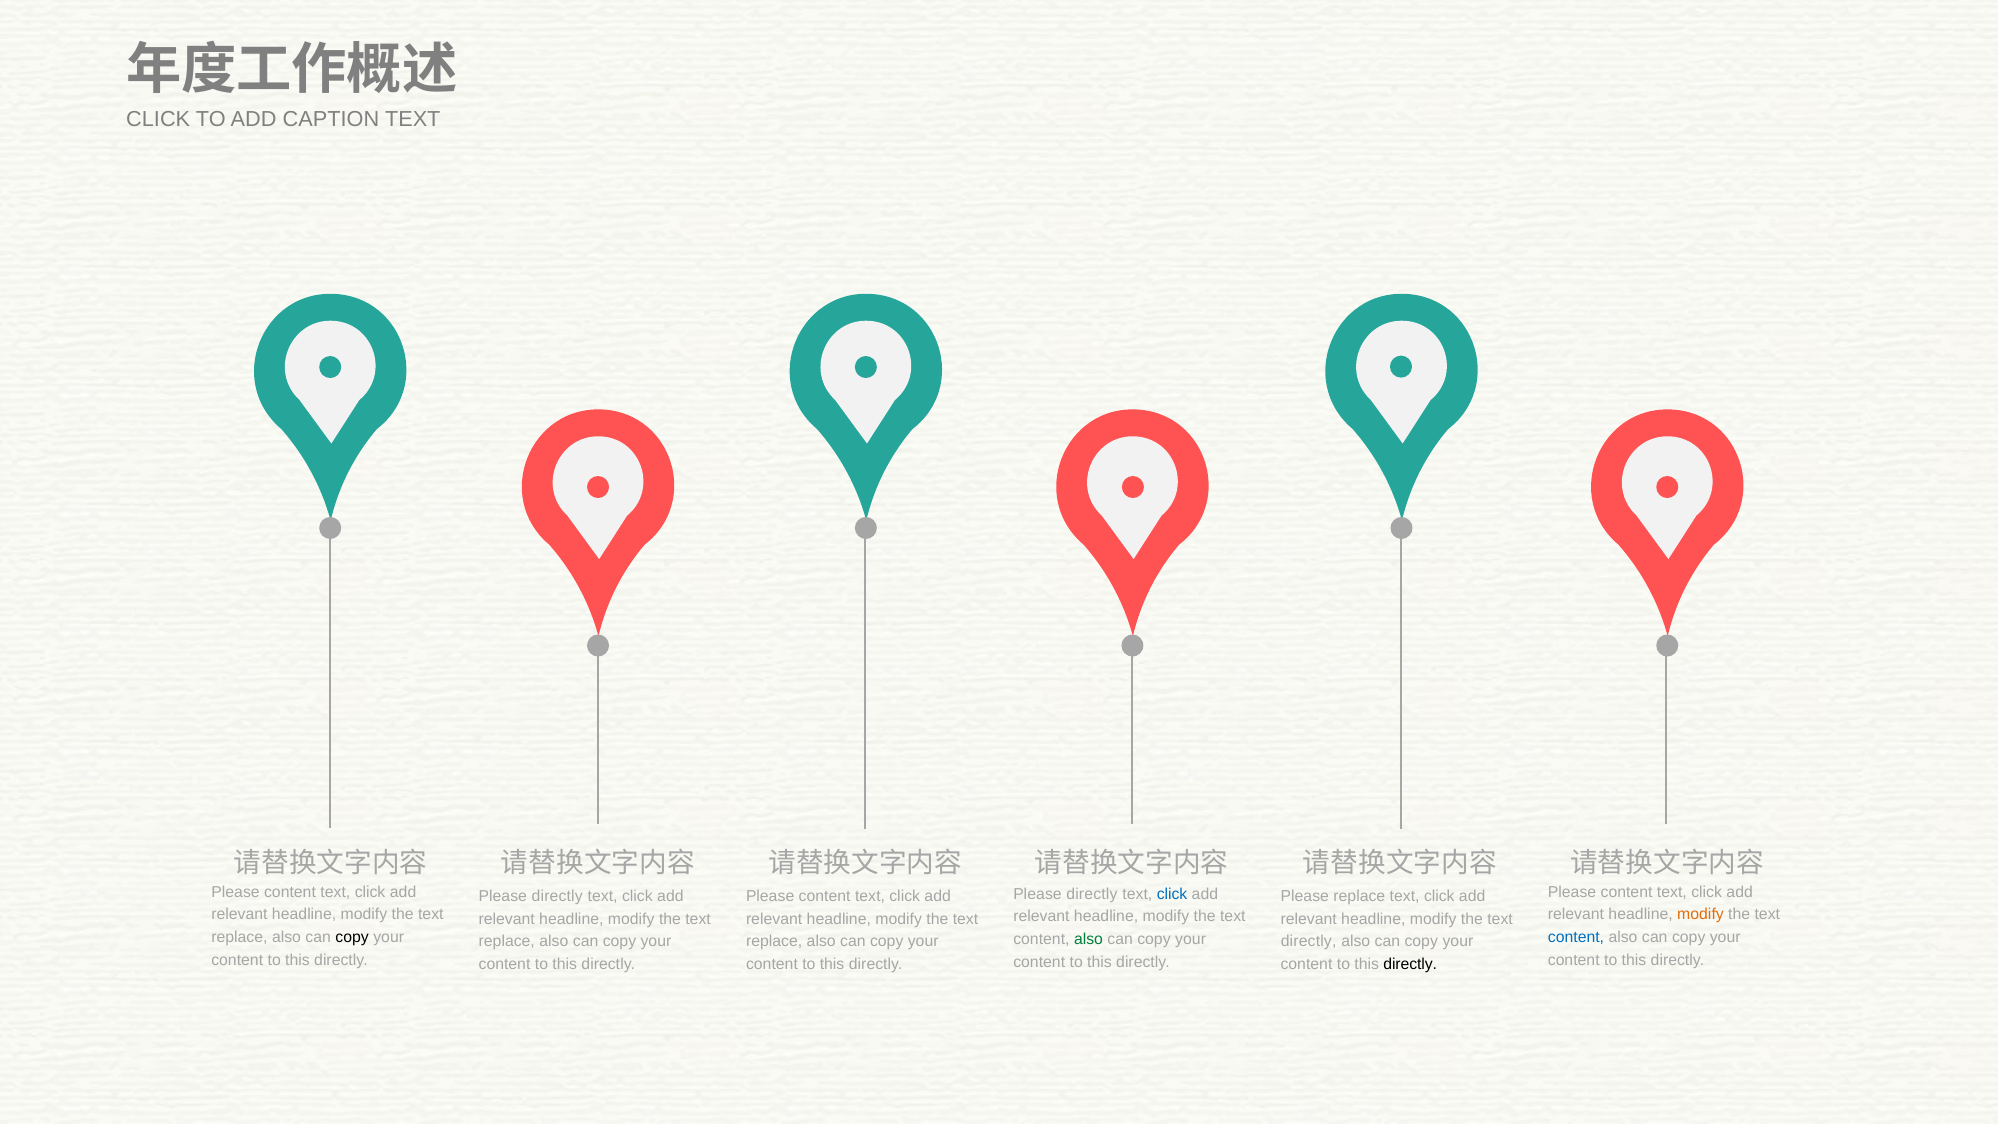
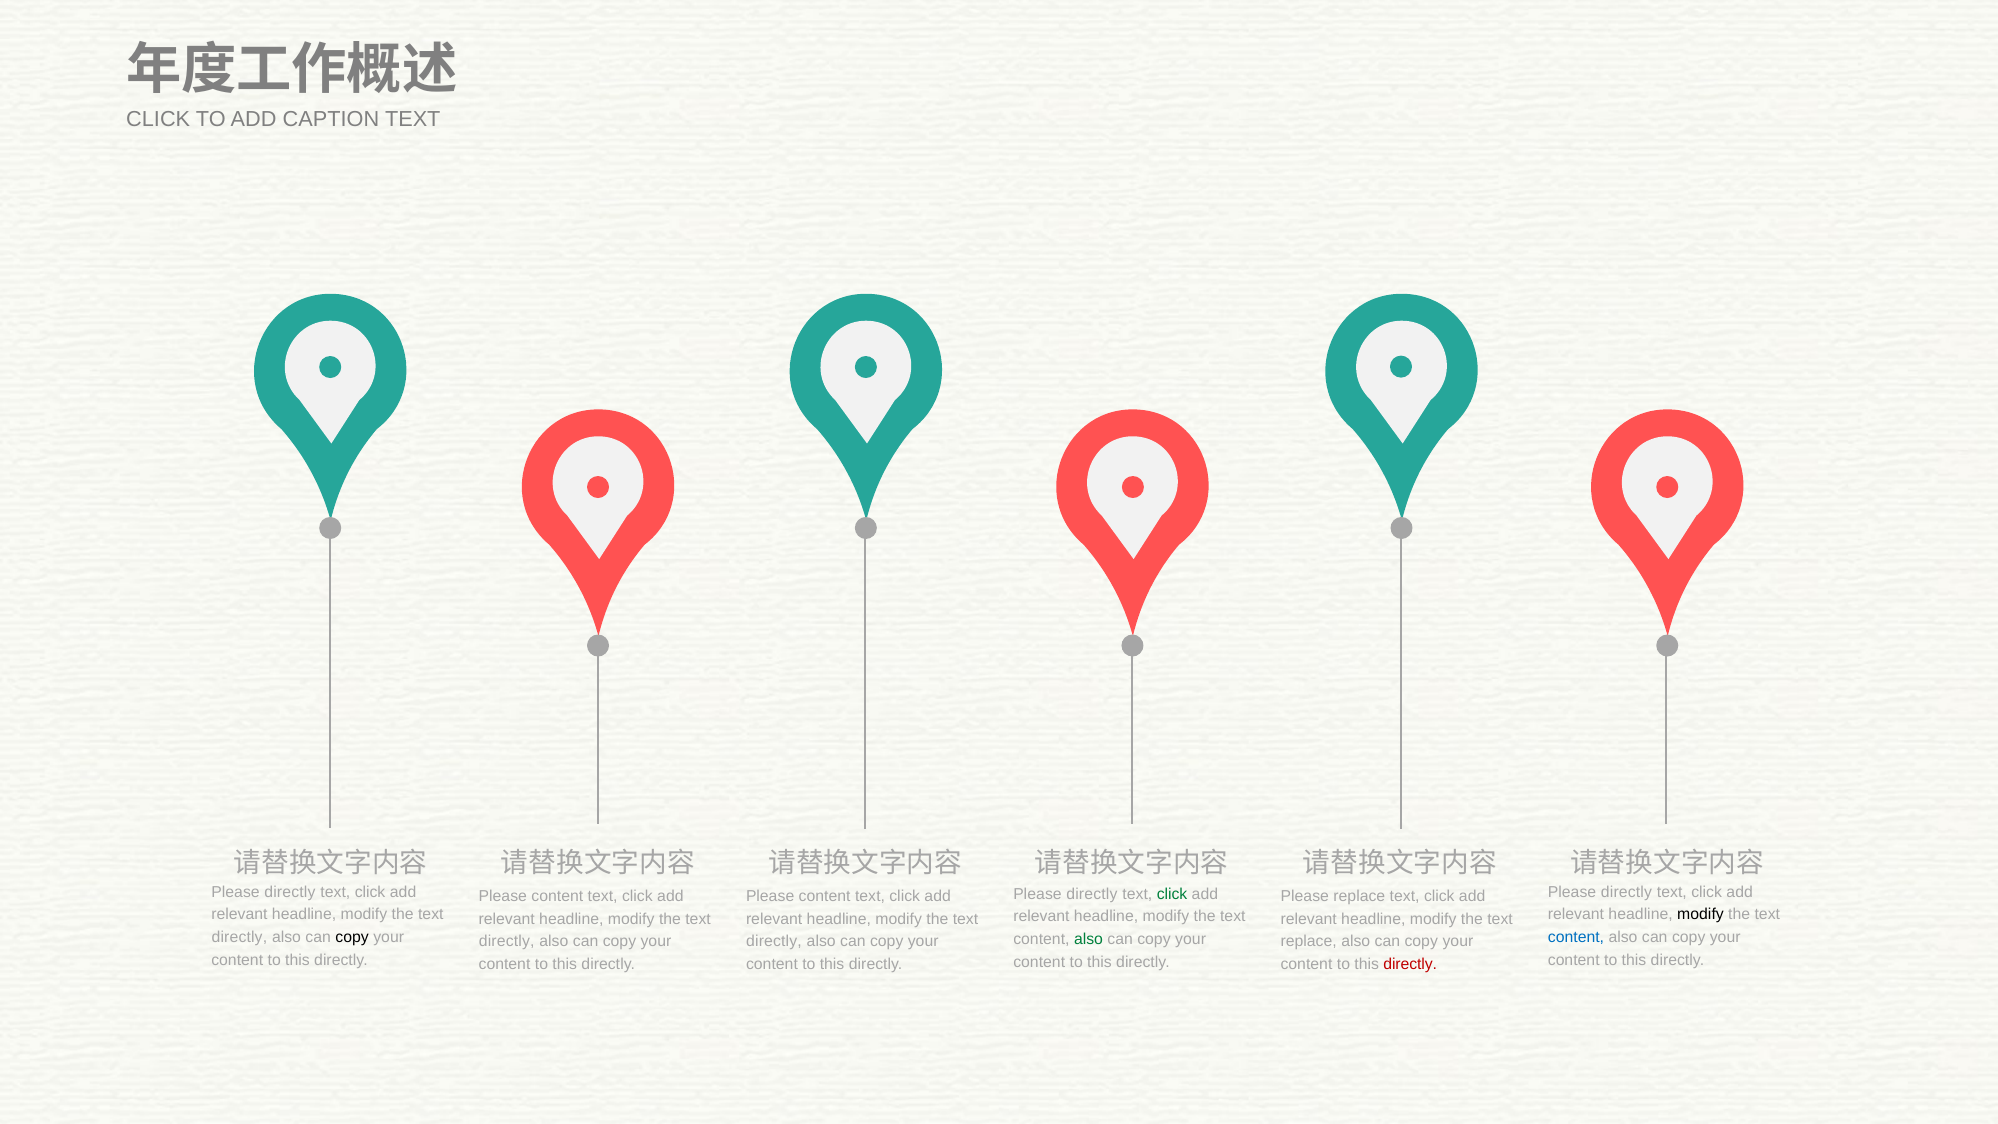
content: content -> directly (290, 892)
content: content -> directly (1626, 892)
click colour: blue -> green (1172, 894)
directly: directly -> content (557, 896)
modify colour: orange -> black (1701, 914)
replace: replace -> directly (239, 937)
replace: replace -> directly (507, 942)
replace: replace -> directly (774, 942)
directly: directly -> replace (1309, 942)
directly colour: black -> red (1410, 964)
